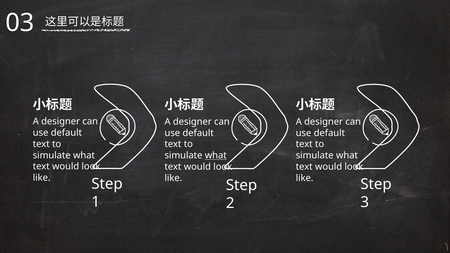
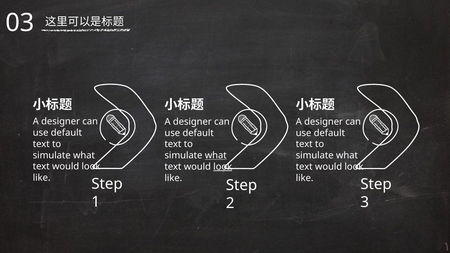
look underline: none -> present (223, 167)
